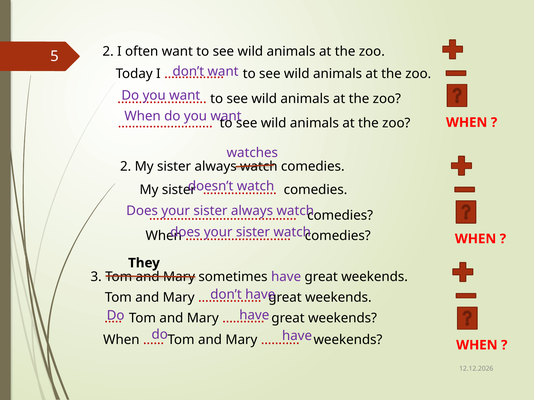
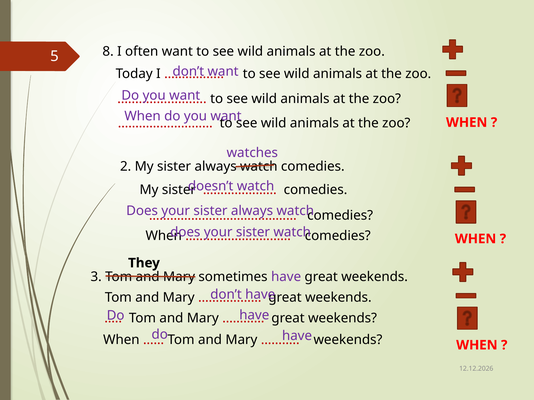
5 2: 2 -> 8 (108, 51)
